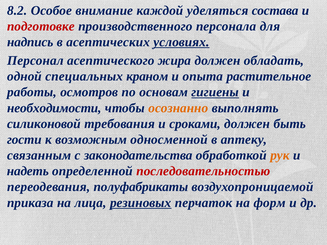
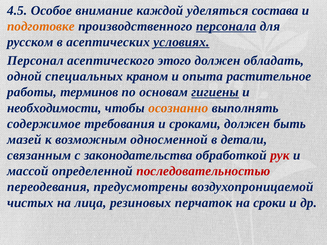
8.2: 8.2 -> 4.5 (17, 10)
подготовке colour: red -> orange (41, 26)
персонала underline: none -> present (226, 26)
надпись: надпись -> русском (30, 42)
жира: жира -> этого (175, 61)
осмотров: осмотров -> терминов (89, 92)
силиконовой: силиконовой -> содержимое (44, 124)
гости: гости -> мазей (24, 140)
аптеку: аптеку -> детали (244, 140)
рук colour: orange -> red (280, 155)
надеть: надеть -> массой (28, 171)
полуфабрикаты: полуфабрикаты -> предусмотрены (141, 187)
приказа: приказа -> чистых (30, 203)
резиновых underline: present -> none (141, 203)
форм: форм -> сроки (270, 203)
